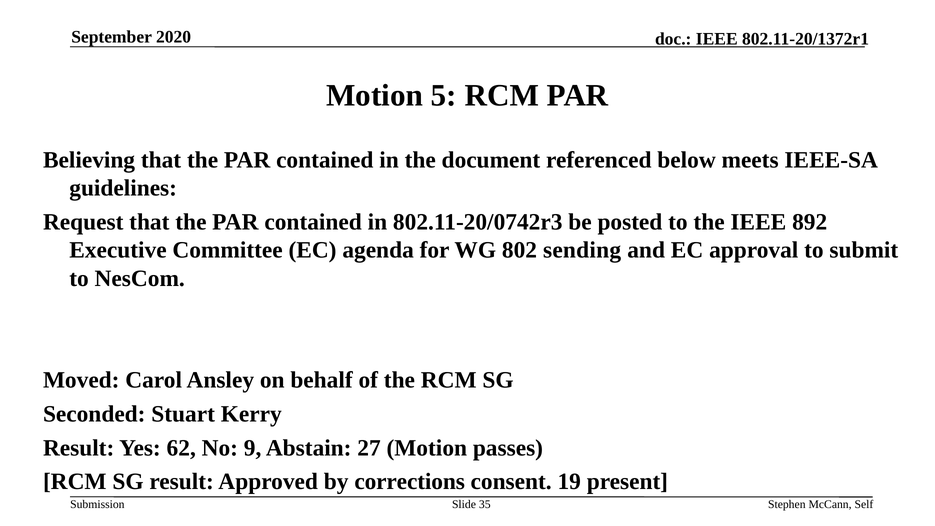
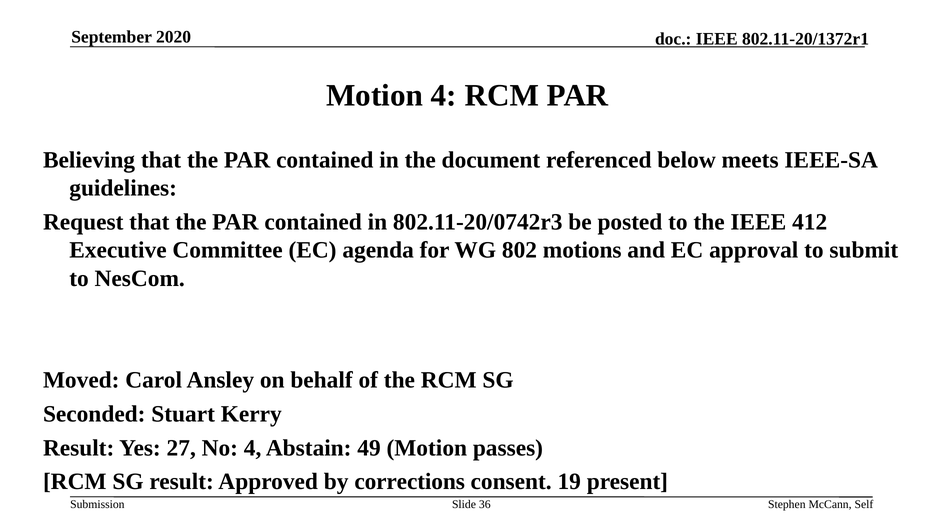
Motion 5: 5 -> 4 (444, 96)
892: 892 -> 412 (810, 222)
sending: sending -> motions (582, 250)
62: 62 -> 27 (181, 448)
No 9: 9 -> 4 (253, 448)
27: 27 -> 49 (369, 448)
35: 35 -> 36 (485, 504)
